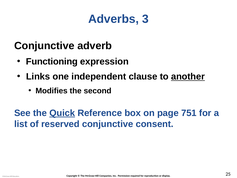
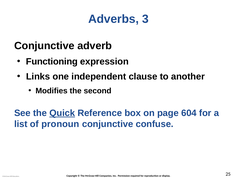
another underline: present -> none (188, 76)
751: 751 -> 604 (189, 113)
reserved: reserved -> pronoun (60, 124)
consent: consent -> confuse (155, 124)
